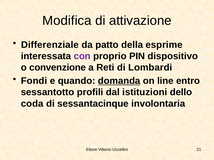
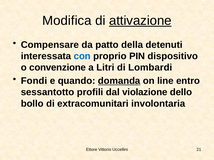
attivazione underline: none -> present (140, 21)
Differenziale: Differenziale -> Compensare (50, 45)
esprime: esprime -> detenuti (164, 45)
con colour: purple -> blue (82, 56)
Reti: Reti -> Litri (105, 68)
istituzioni: istituzioni -> violazione (145, 92)
coda: coda -> bollo (32, 104)
sessantacinque: sessantacinque -> extracomunitari (93, 104)
